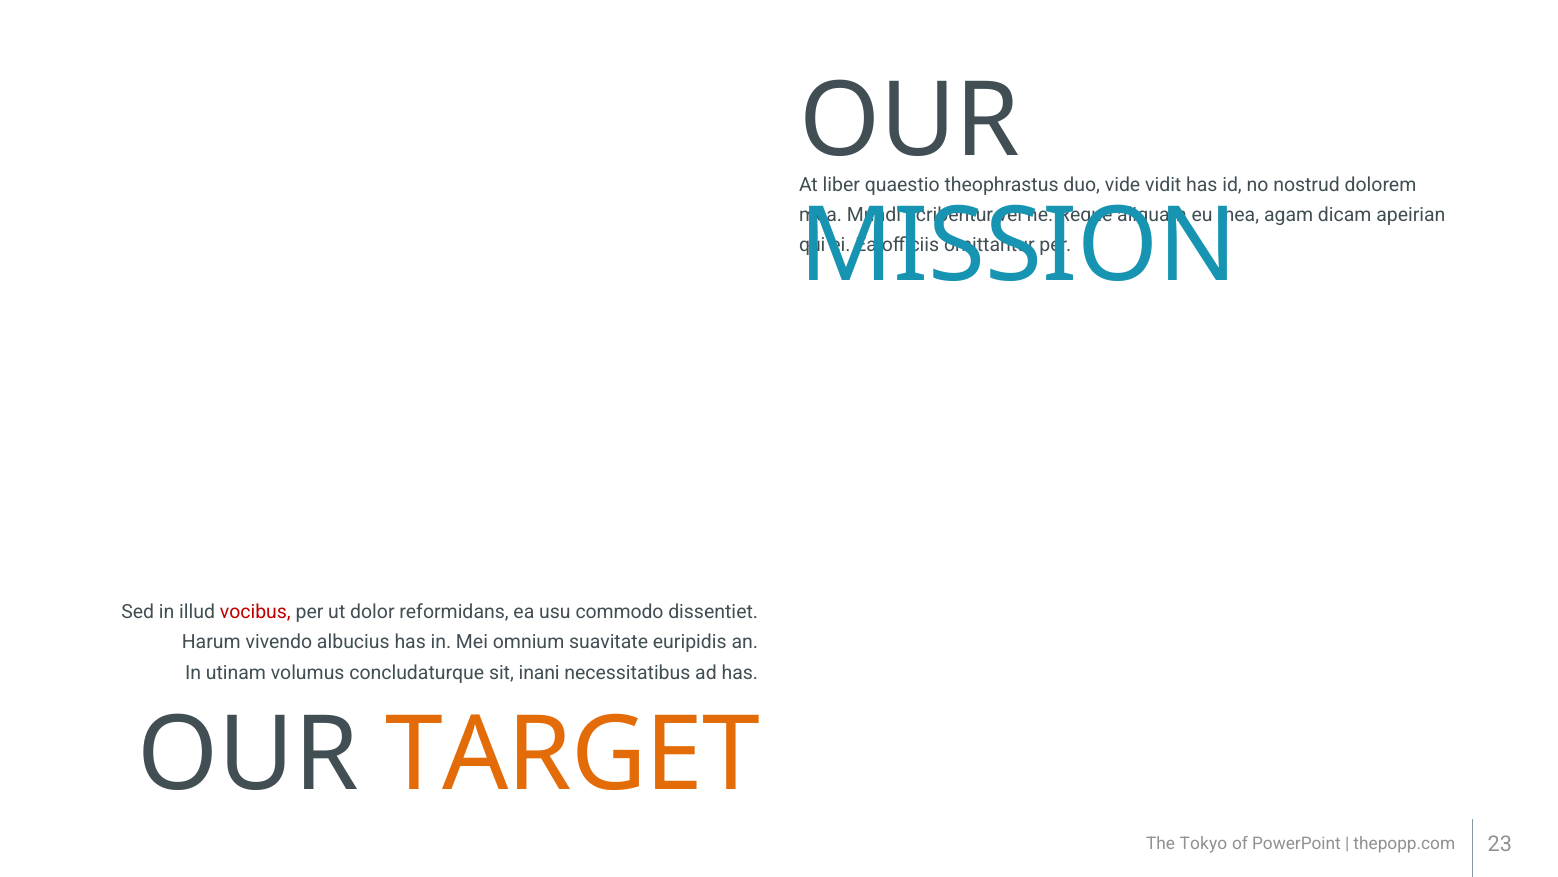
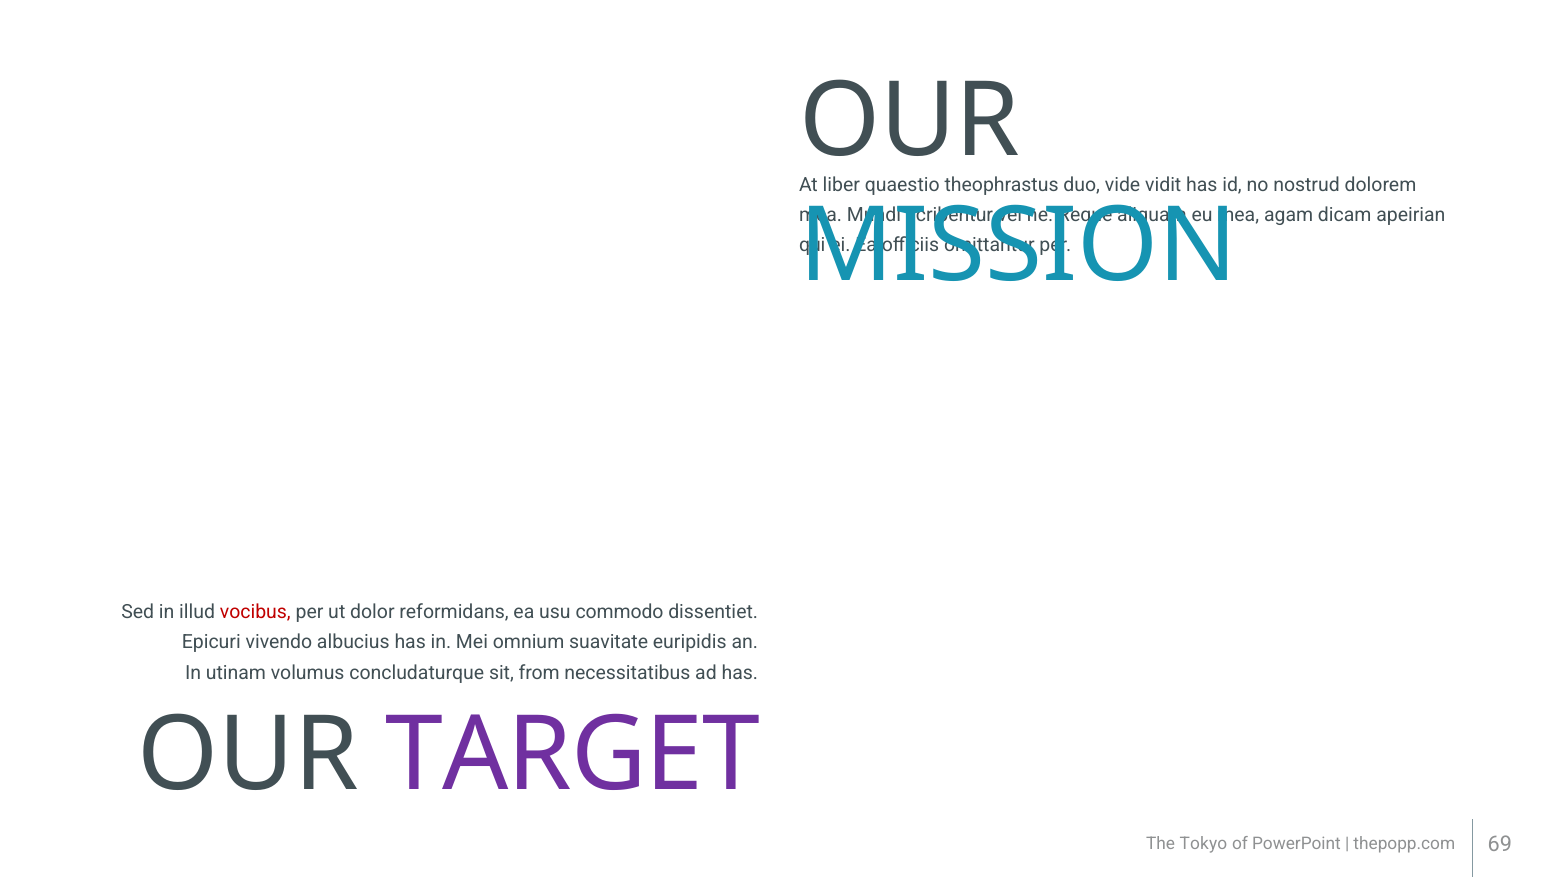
Harum: Harum -> Epicuri (211, 642)
inani: inani -> from (539, 672)
TARGET colour: orange -> purple (573, 755)
23: 23 -> 69 (1500, 843)
